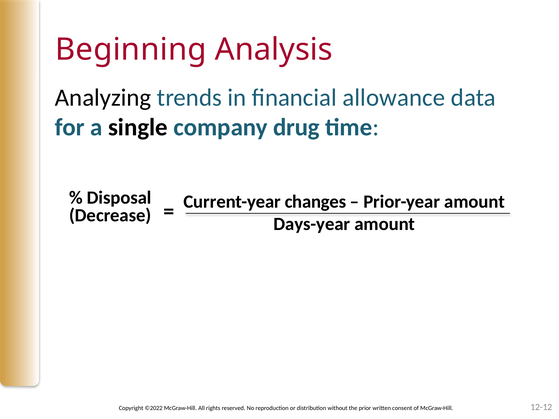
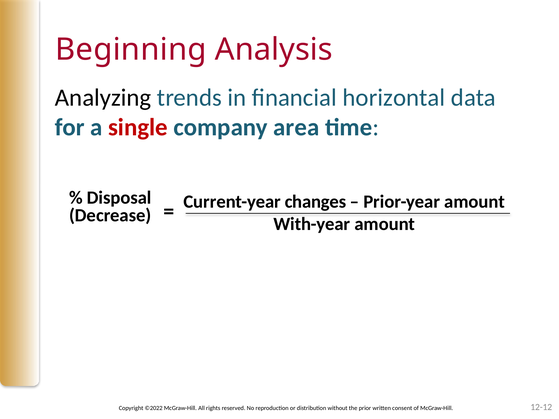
allowance: allowance -> horizontal (394, 98)
single colour: black -> red (138, 127)
drug: drug -> area (296, 127)
Days-year: Days-year -> With-year (312, 224)
